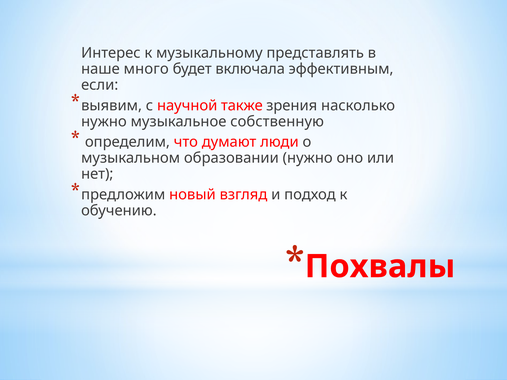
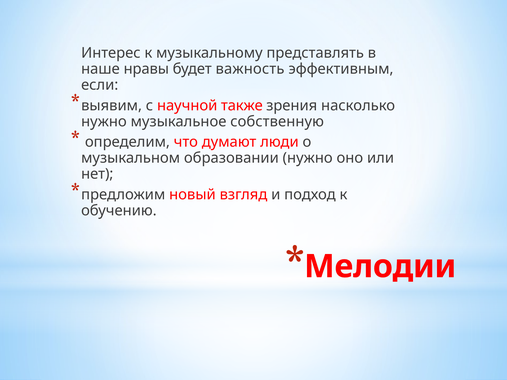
много: много -> нравы (146, 69)
включала: включала -> важность (250, 69)
Похвалы: Похвалы -> Мелодии (380, 267)
